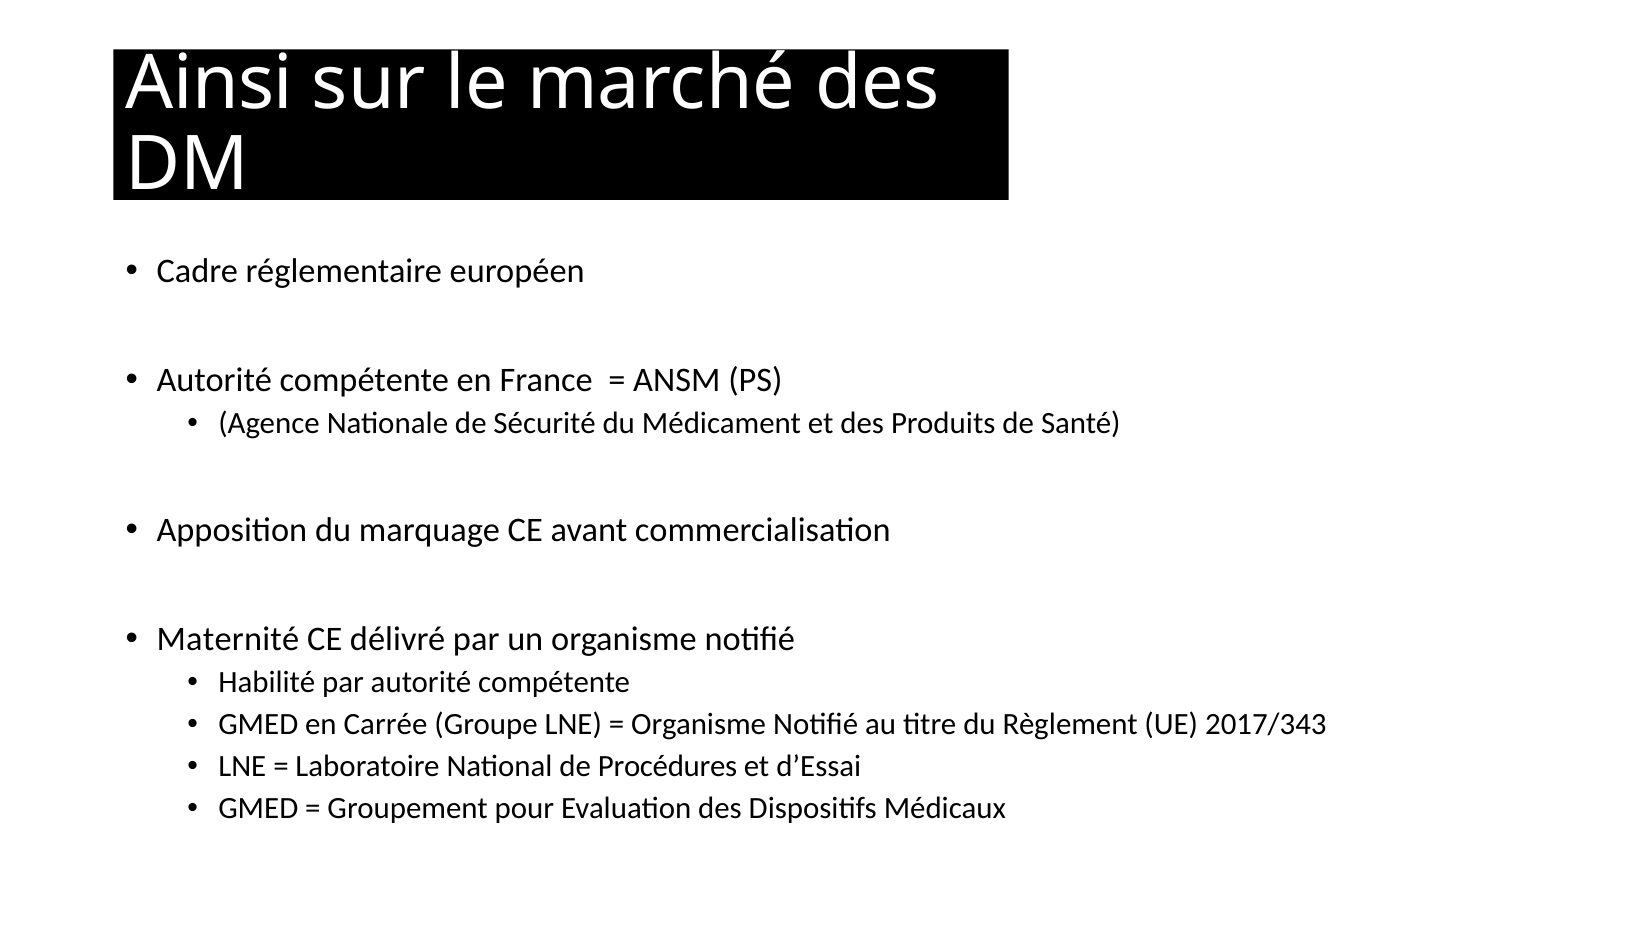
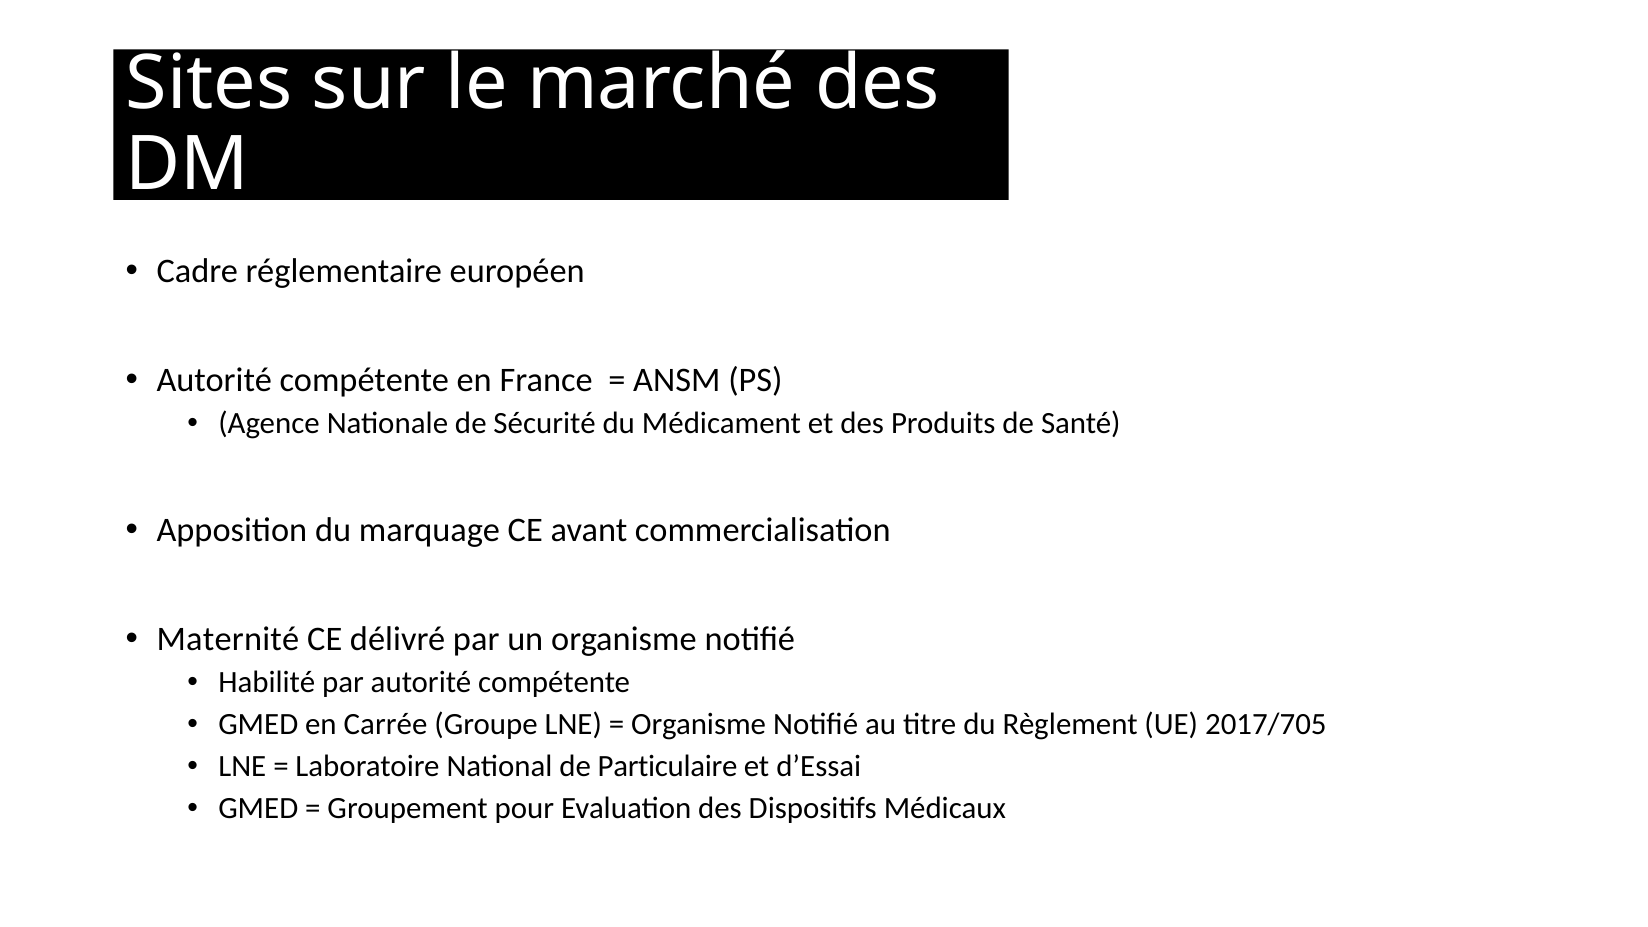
Ainsi: Ainsi -> Sites (209, 83)
2017/343: 2017/343 -> 2017/705 (1266, 725)
Procédures: Procédures -> Particulaire (668, 766)
